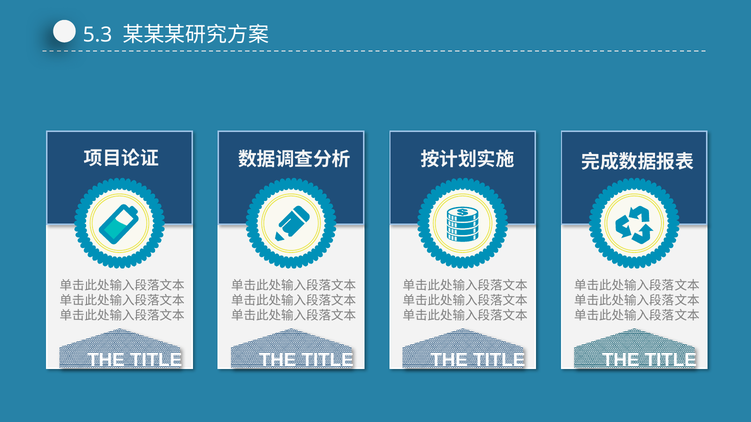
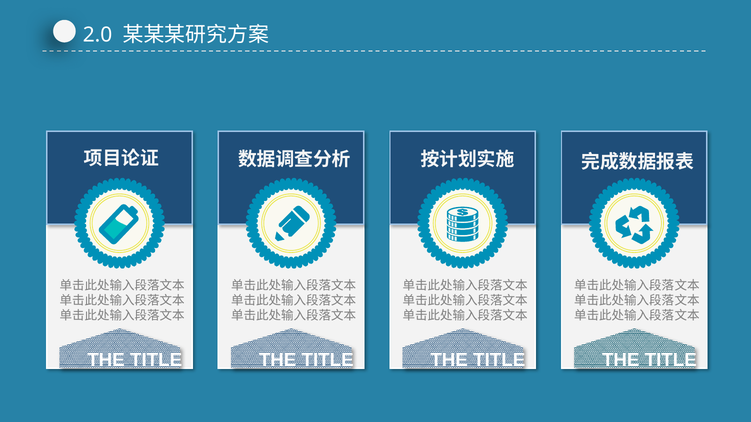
5.3: 5.3 -> 2.0 (97, 35)
